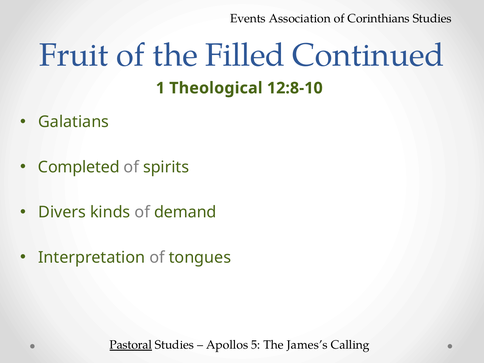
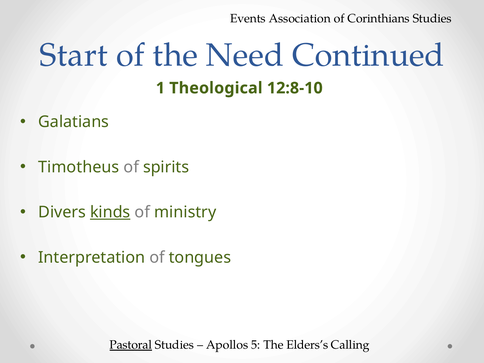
Fruit: Fruit -> Start (74, 55)
Filled: Filled -> Need (245, 55)
Completed: Completed -> Timotheus (79, 167)
kinds underline: none -> present (110, 212)
demand: demand -> ministry (185, 212)
James’s: James’s -> Elders’s (307, 345)
